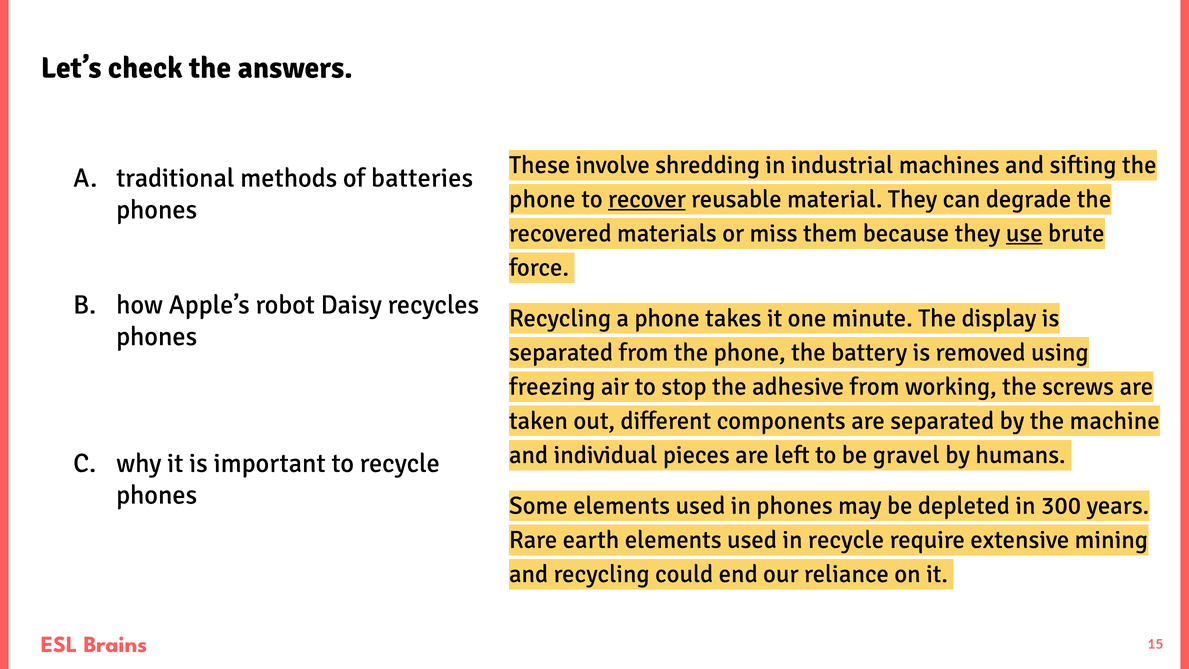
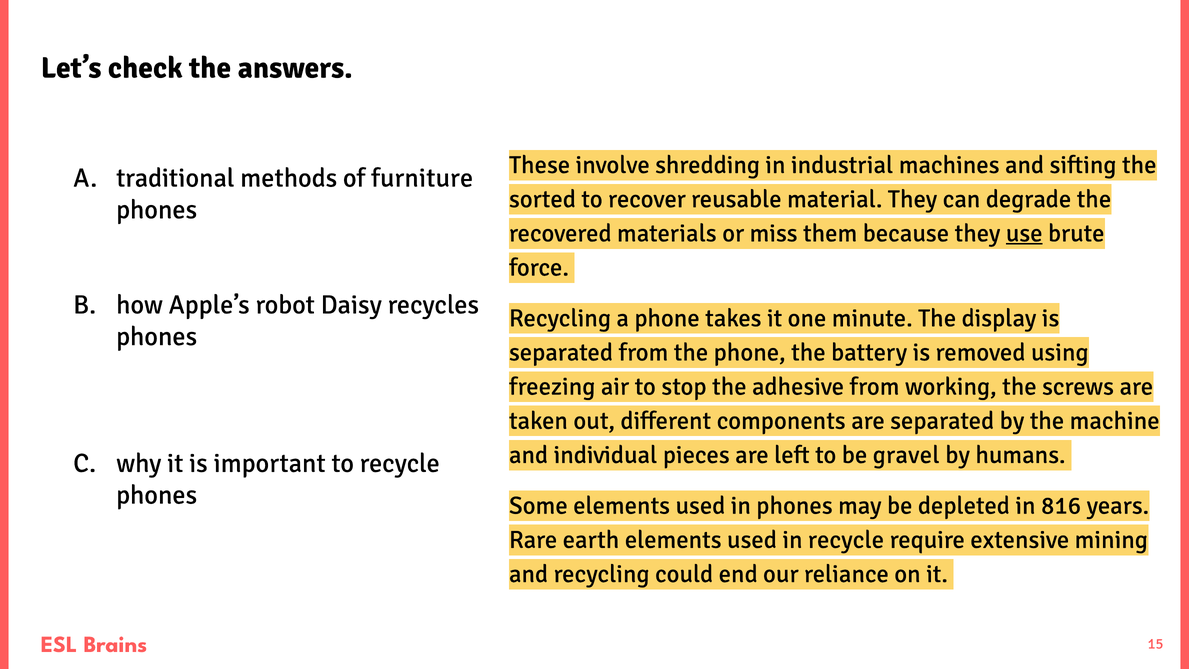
batteries: batteries -> furniture (422, 178)
phone: phone -> sorted (542, 199)
recover underline: present -> none (647, 199)
300: 300 -> 816 (1061, 505)
